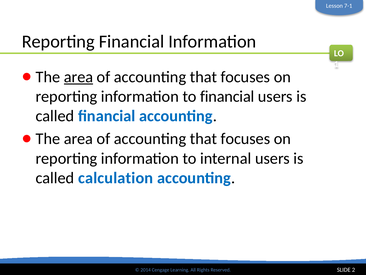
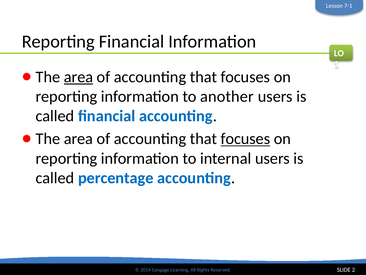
to financial: financial -> another (227, 96)
focuses underline: none -> present (245, 139)
calculation: calculation -> percentage (116, 178)
